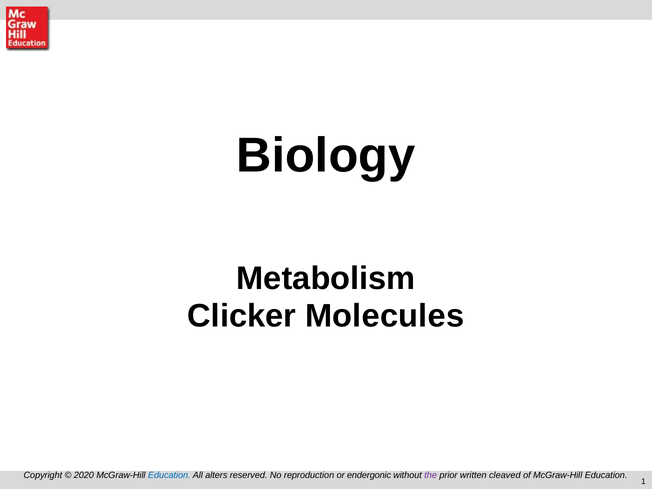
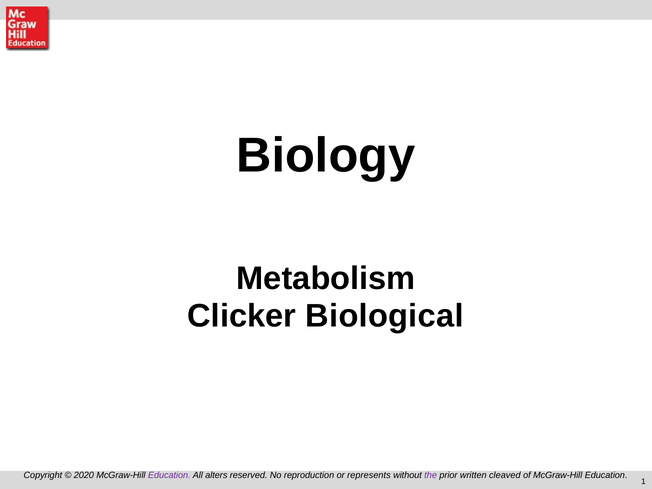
Molecules: Molecules -> Biological (385, 316)
Education colour: blue -> purple (169, 475)
endergonic: endergonic -> represents (369, 475)
